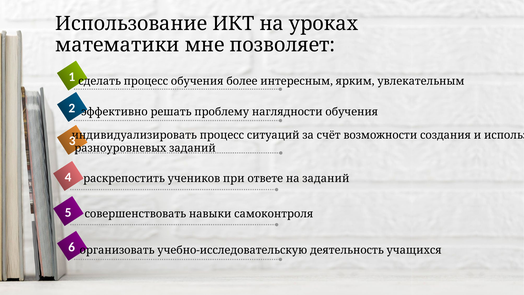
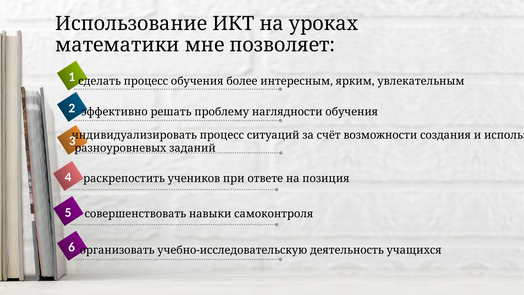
на заданий: заданий -> позиция (326, 178)
